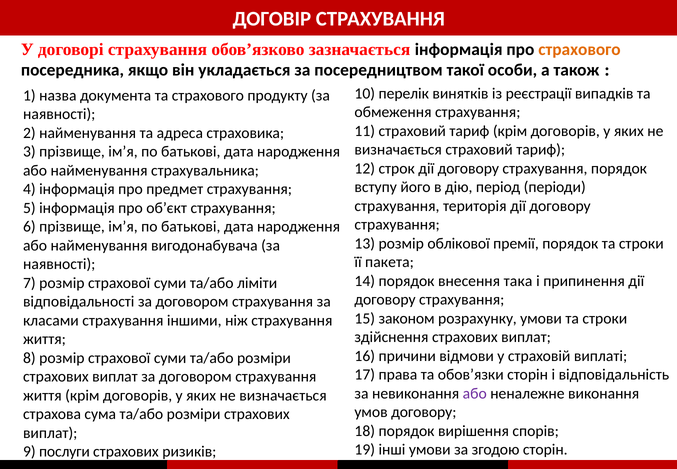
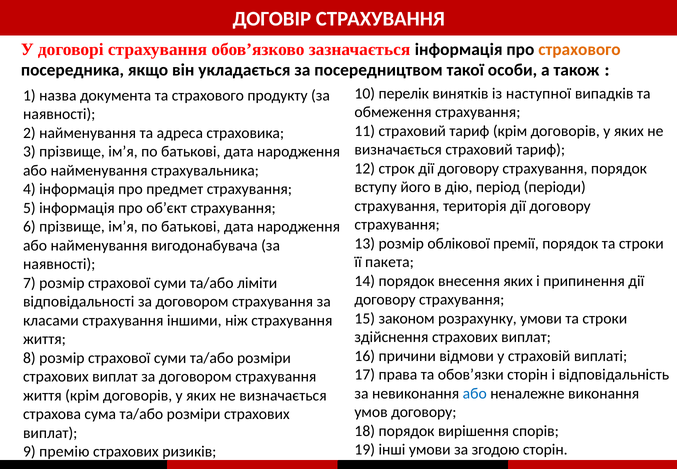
реєстрації: реєстрації -> наступної (538, 93)
внесення така: така -> яких (518, 281)
або colour: purple -> blue (475, 393)
послуги: послуги -> премію (64, 452)
